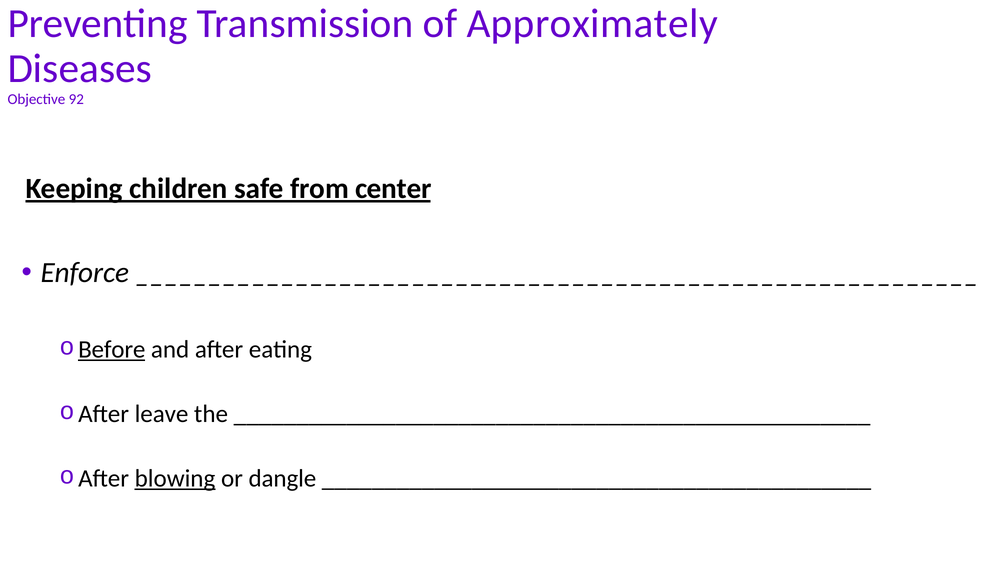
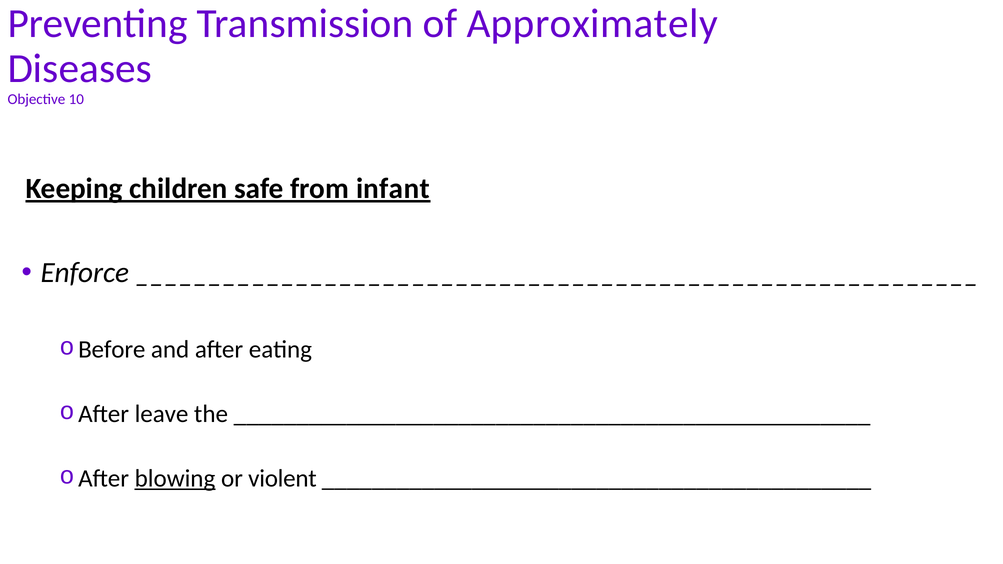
92: 92 -> 10 (76, 99)
center: center -> infant (393, 189)
Before underline: present -> none (112, 349)
dangle: dangle -> violent (282, 479)
